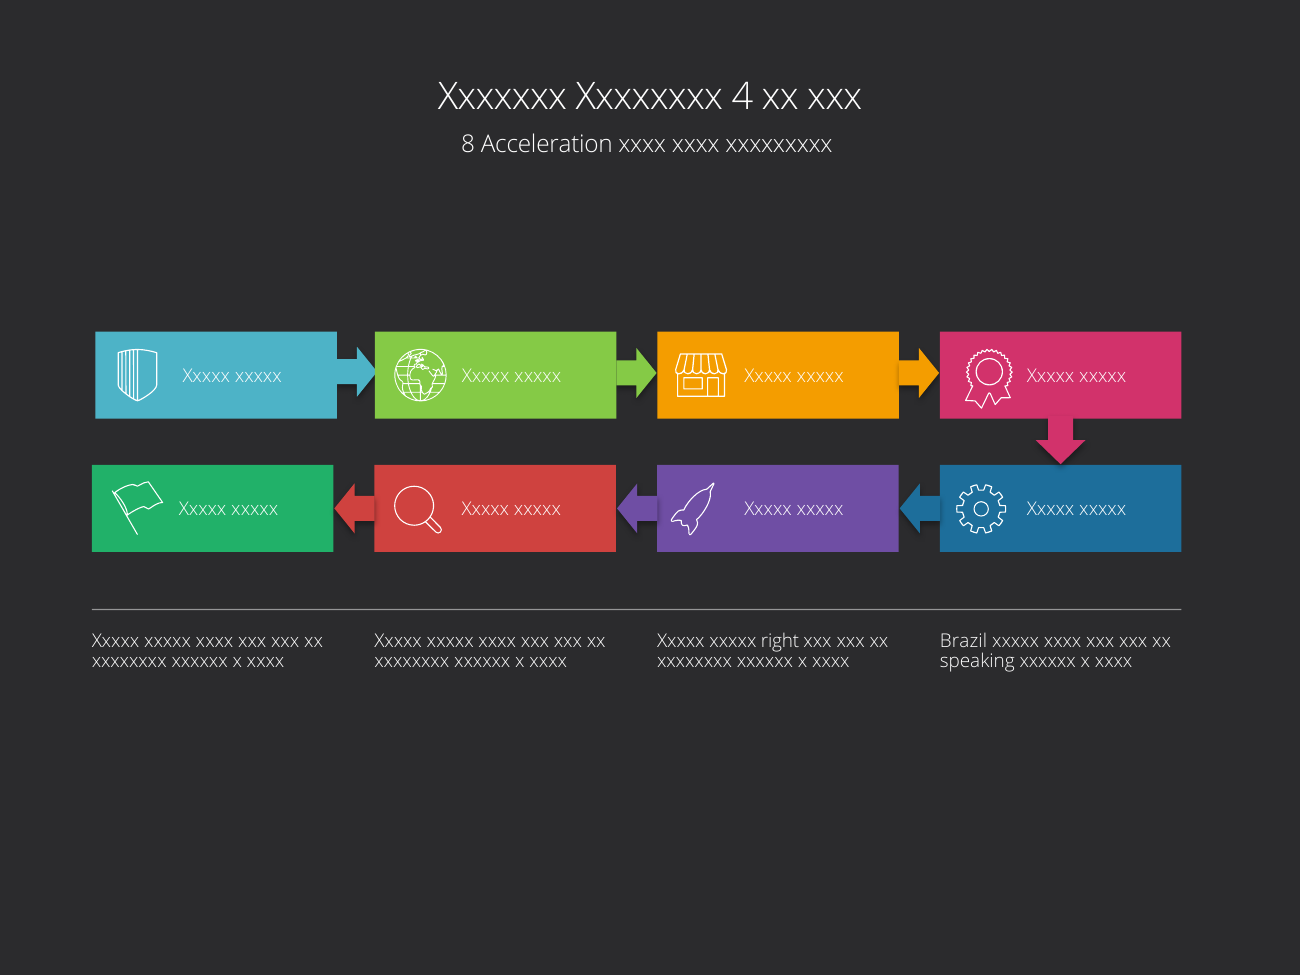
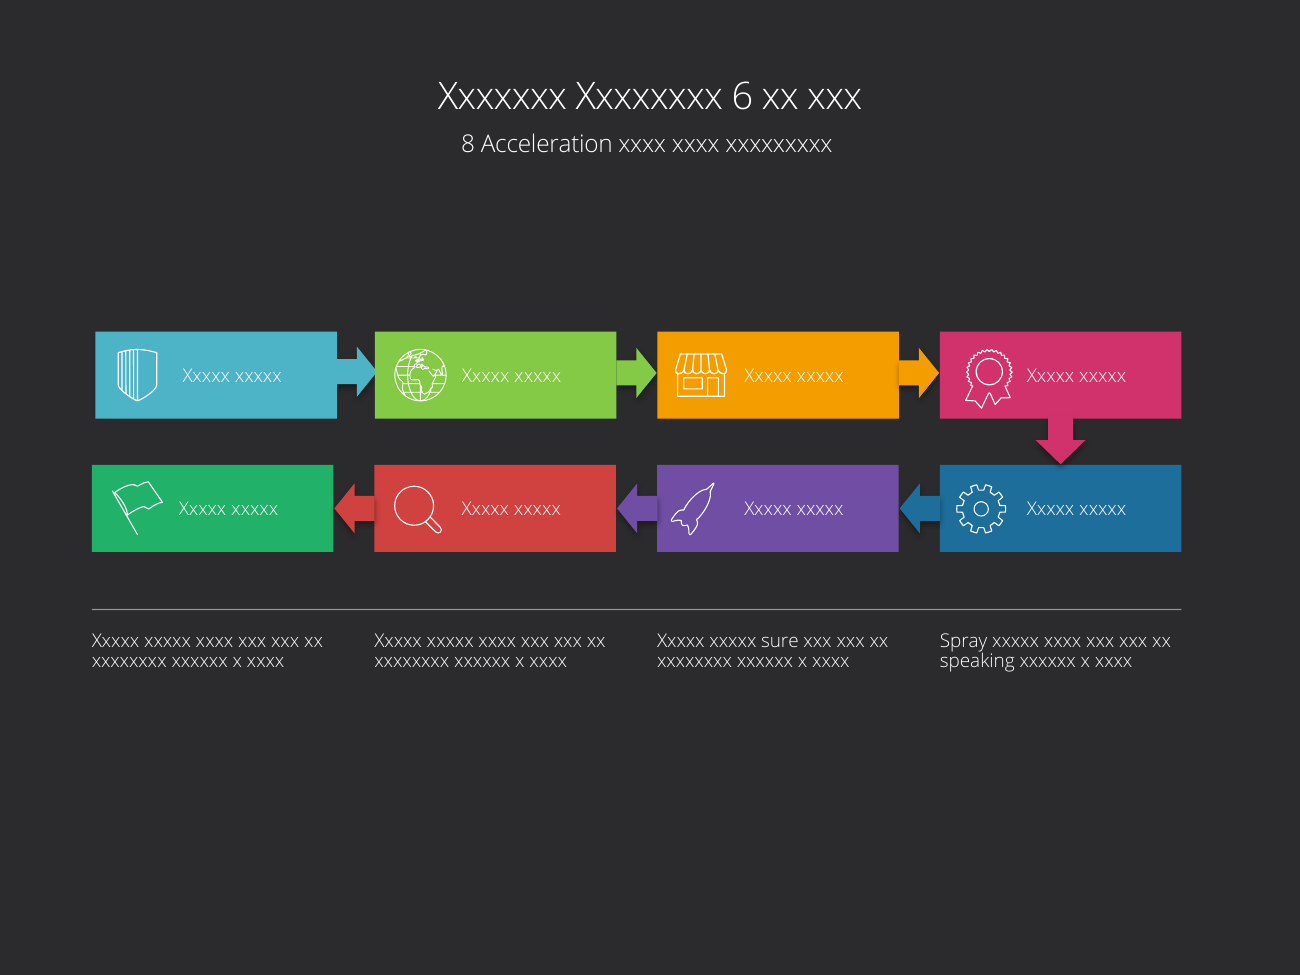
4: 4 -> 6 (742, 97)
right: right -> sure (780, 641)
Brazil: Brazil -> Spray (964, 641)
